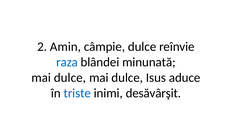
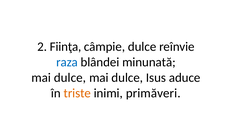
Amin: Amin -> Fiinţa (66, 46)
triste colour: blue -> orange (77, 93)
desăvârşit: desăvârşit -> primăveri (153, 93)
